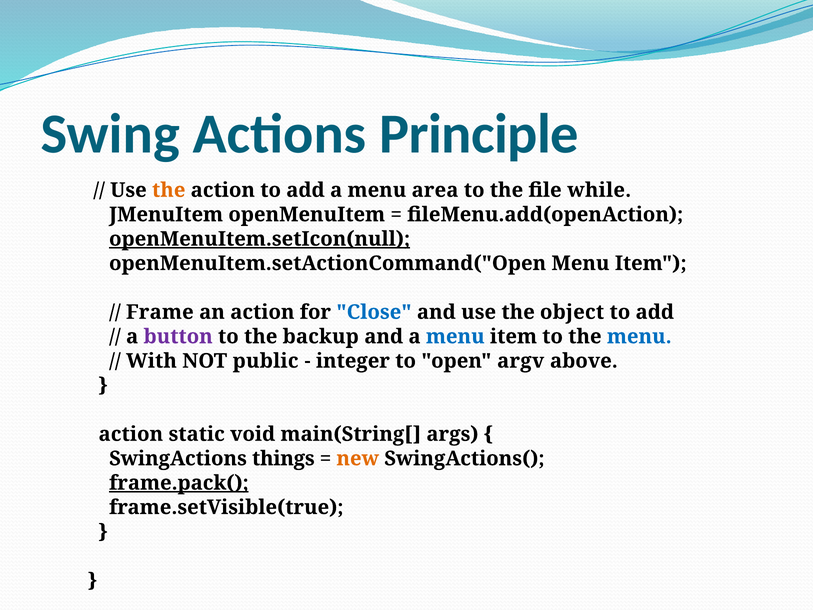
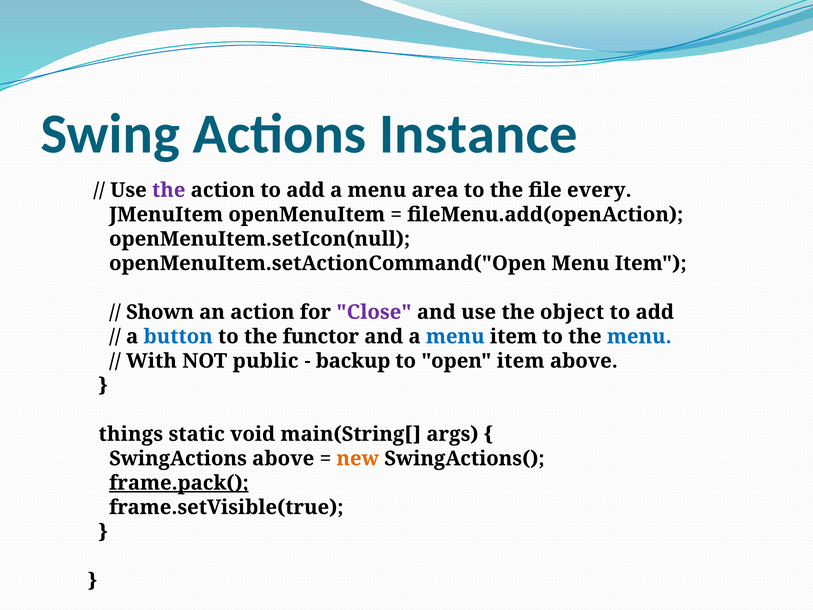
Principle: Principle -> Instance (479, 134)
the colour: orange -> purple (169, 190)
while: while -> every (599, 190)
openMenuItem.setIcon(null underline: present -> none (260, 239)
Frame: Frame -> Shown (160, 312)
Close colour: blue -> purple (374, 312)
button colour: purple -> blue (178, 336)
backup: backup -> functor (321, 336)
integer: integer -> backup (353, 361)
open argv: argv -> item (521, 361)
action: action -> things (131, 434)
SwingActions things: things -> above (283, 458)
